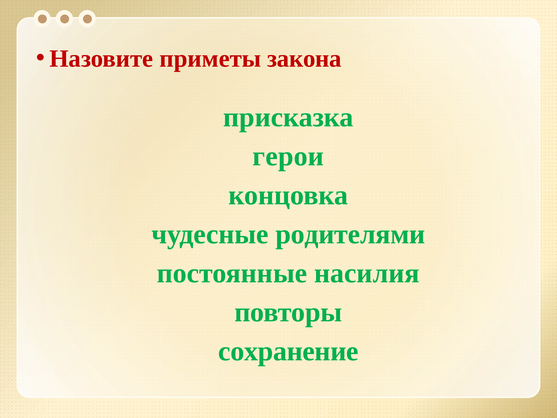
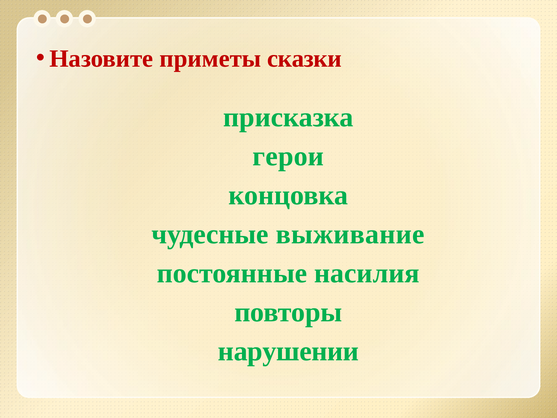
закона: закона -> сказки (304, 59)
родителями: родителями -> выживание (350, 234)
сохранение: сохранение -> нарушении (288, 351)
